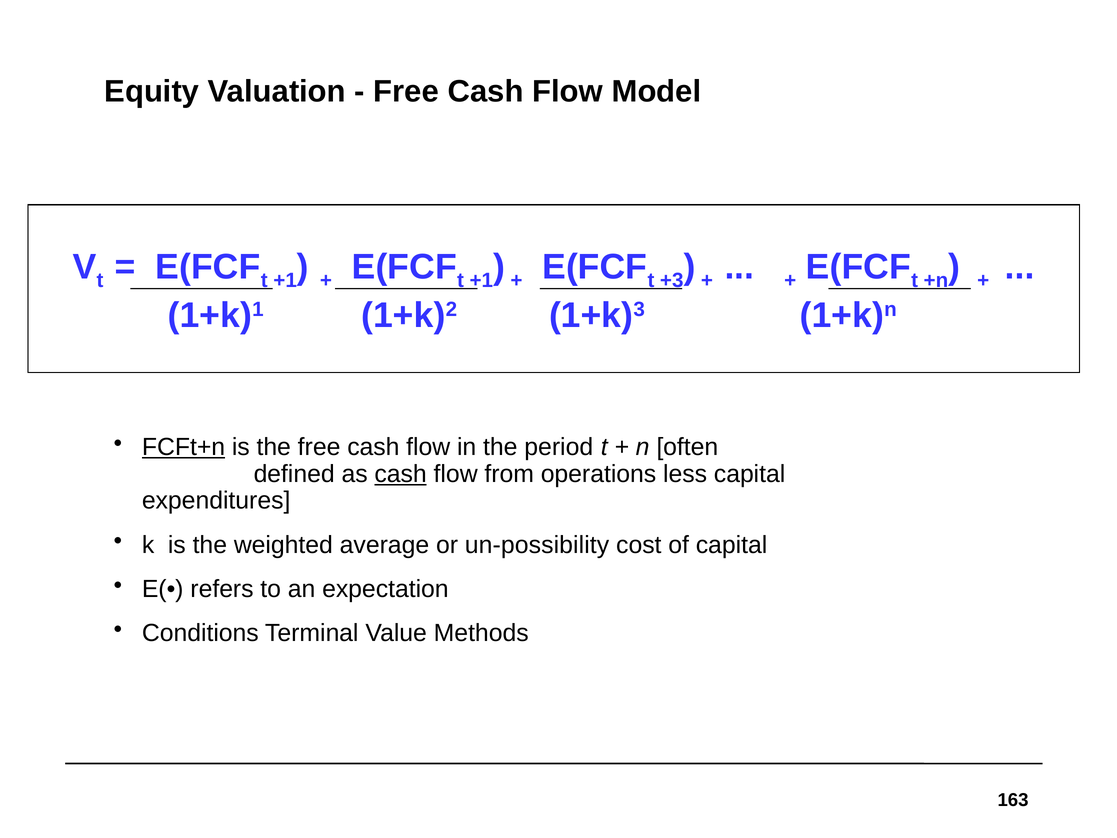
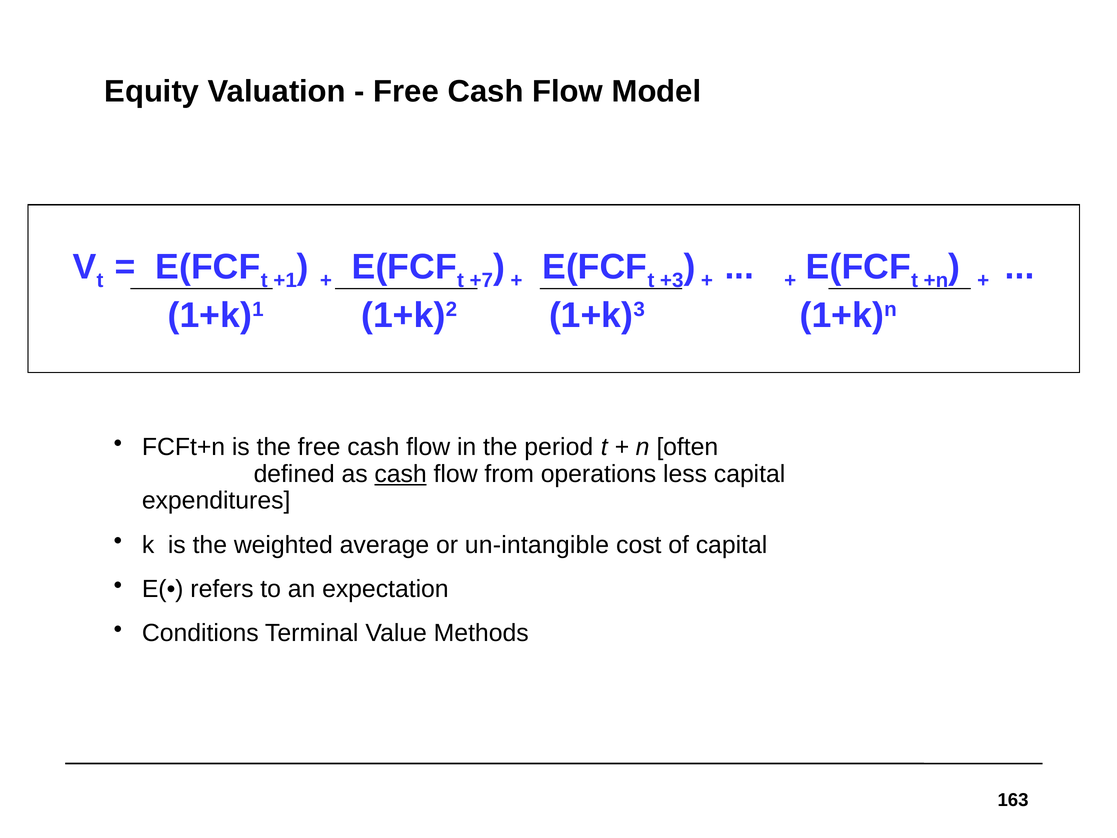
+1: +1 -> +7 (481, 281)
FCFt+n underline: present -> none (184, 447)
un-possibility: un-possibility -> un-intangible (537, 545)
